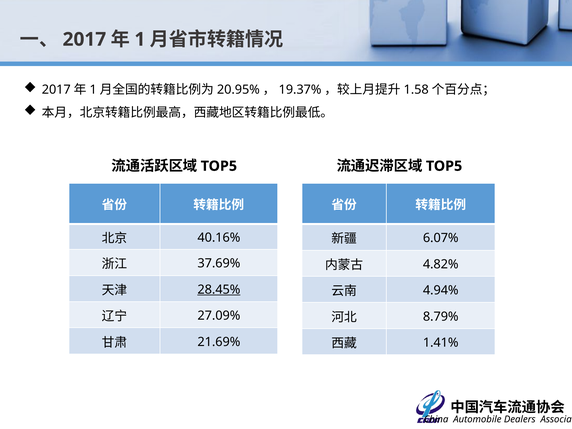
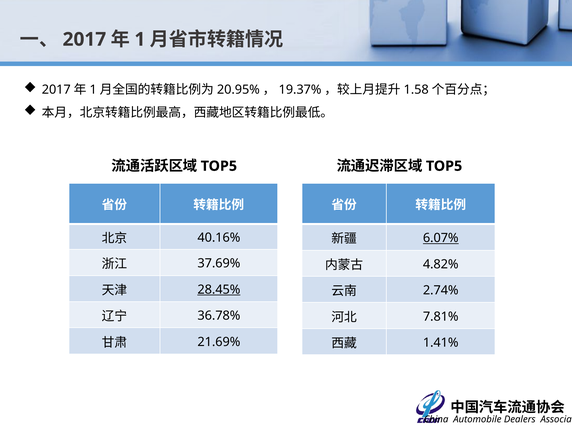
6.07% underline: none -> present (441, 238)
4.94%: 4.94% -> 2.74% (441, 290)
27.09%: 27.09% -> 36.78% (219, 316)
8.79%: 8.79% -> 7.81% (441, 317)
